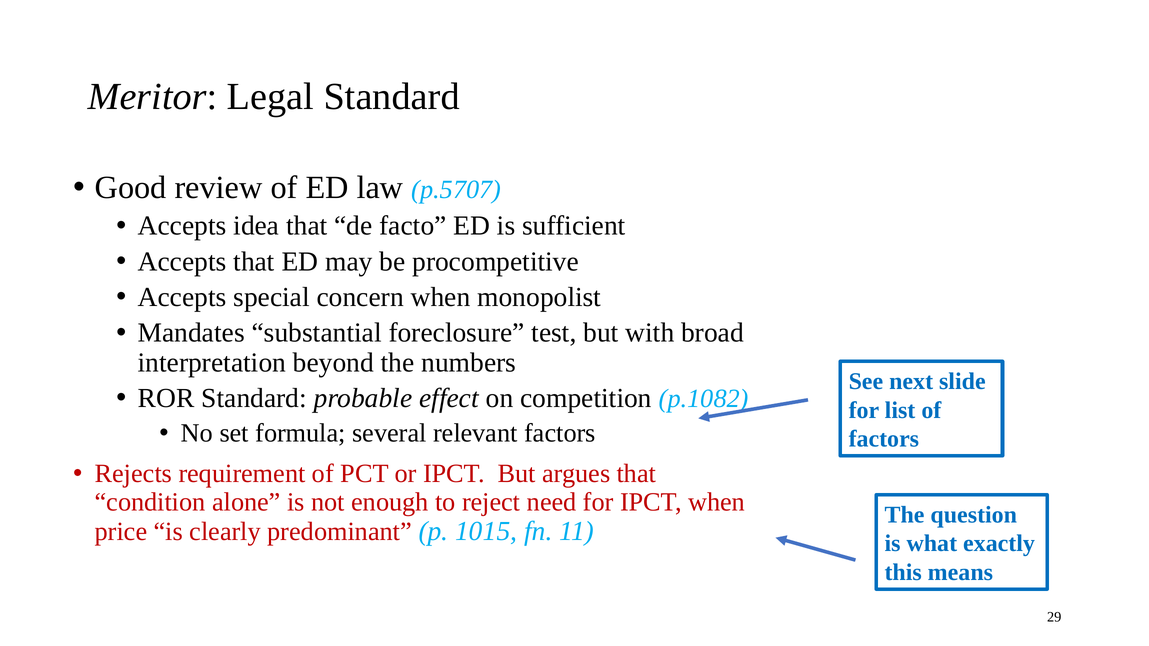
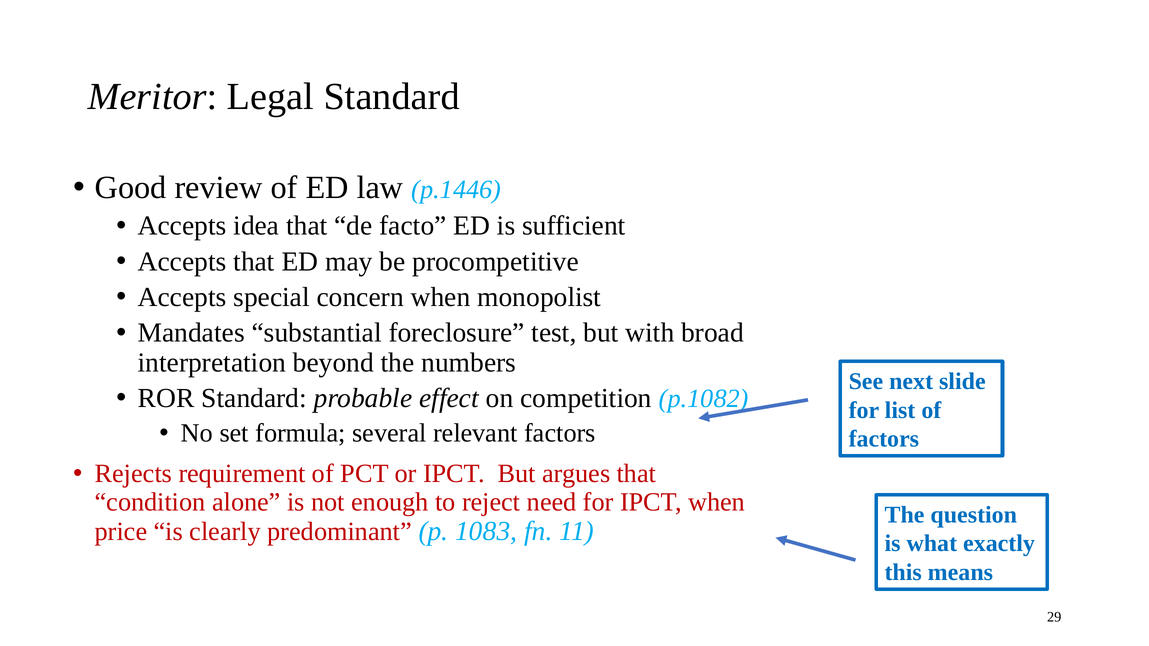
p.5707: p.5707 -> p.1446 (456, 190)
1015: 1015 -> 1083 (486, 531)
